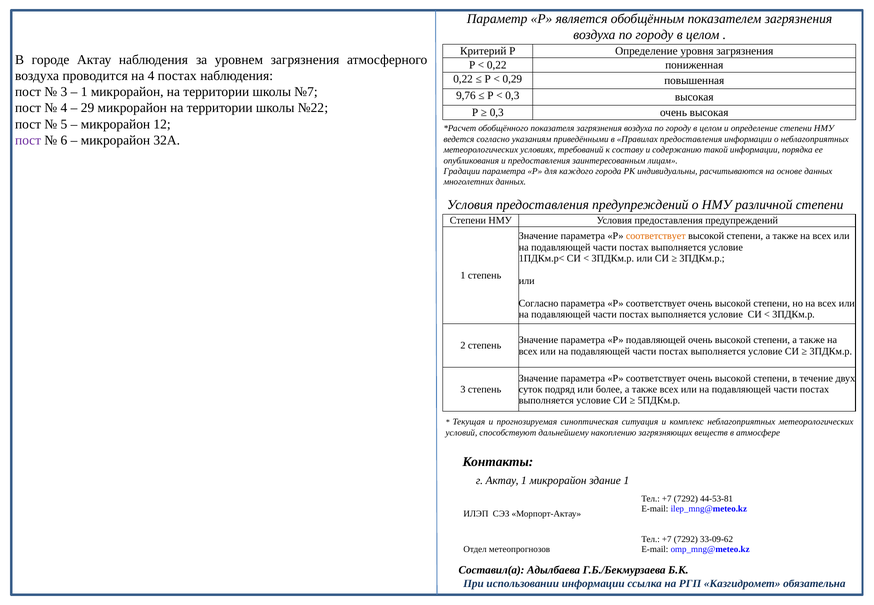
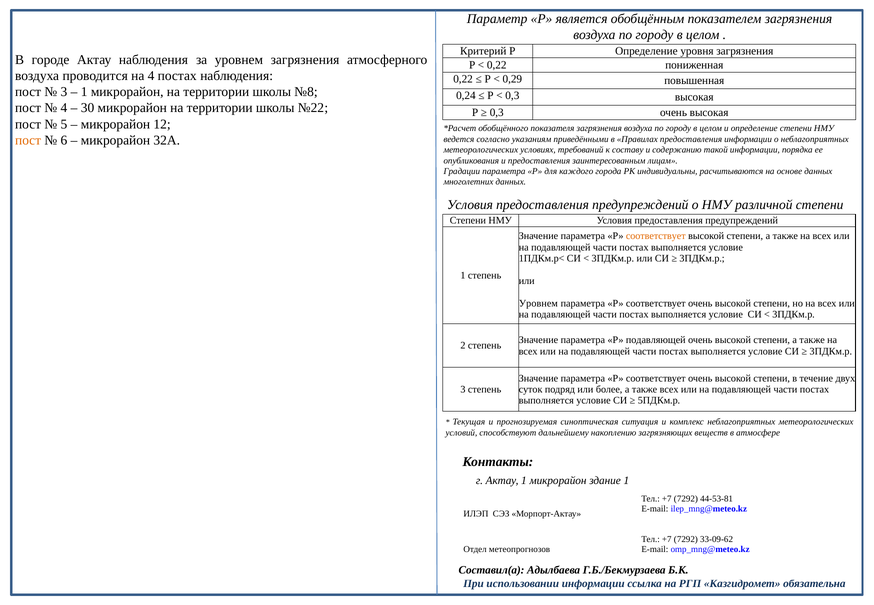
№7: №7 -> №8 (306, 92)
9,76: 9,76 -> 0,24 (466, 96)
29: 29 -> 30 (88, 108)
пост colour: purple -> orange (28, 140)
Согласно: Согласно -> Уровнем (538, 303)
